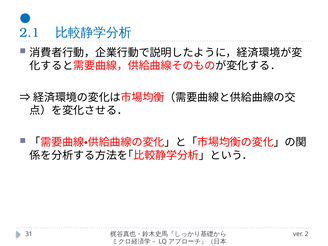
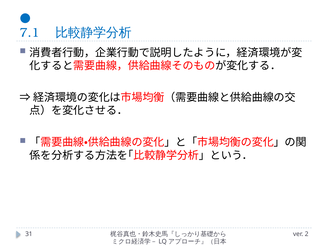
2.1: 2.1 -> 7.1 (30, 33)
